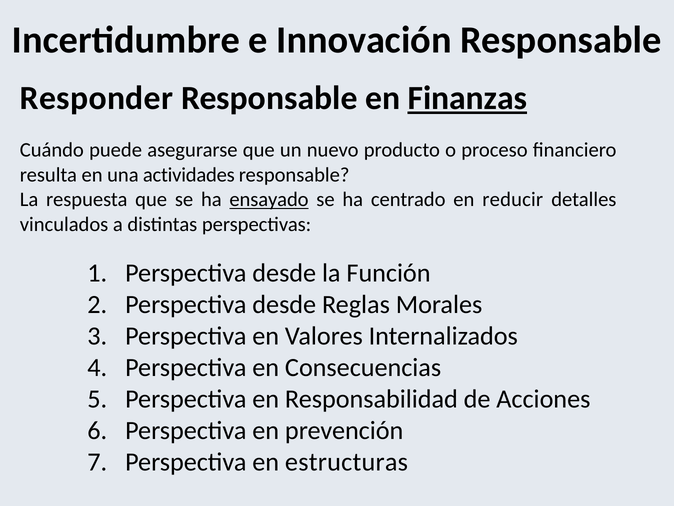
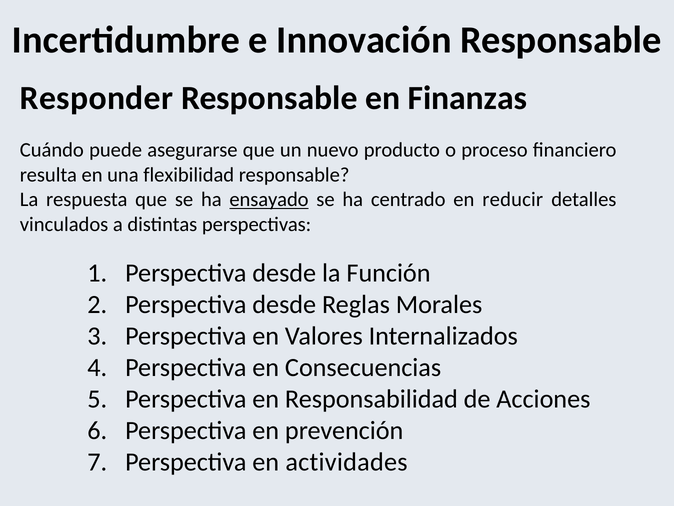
Finanzas underline: present -> none (467, 98)
actividades: actividades -> flexibilidad (189, 175)
estructuras: estructuras -> actividades (346, 462)
